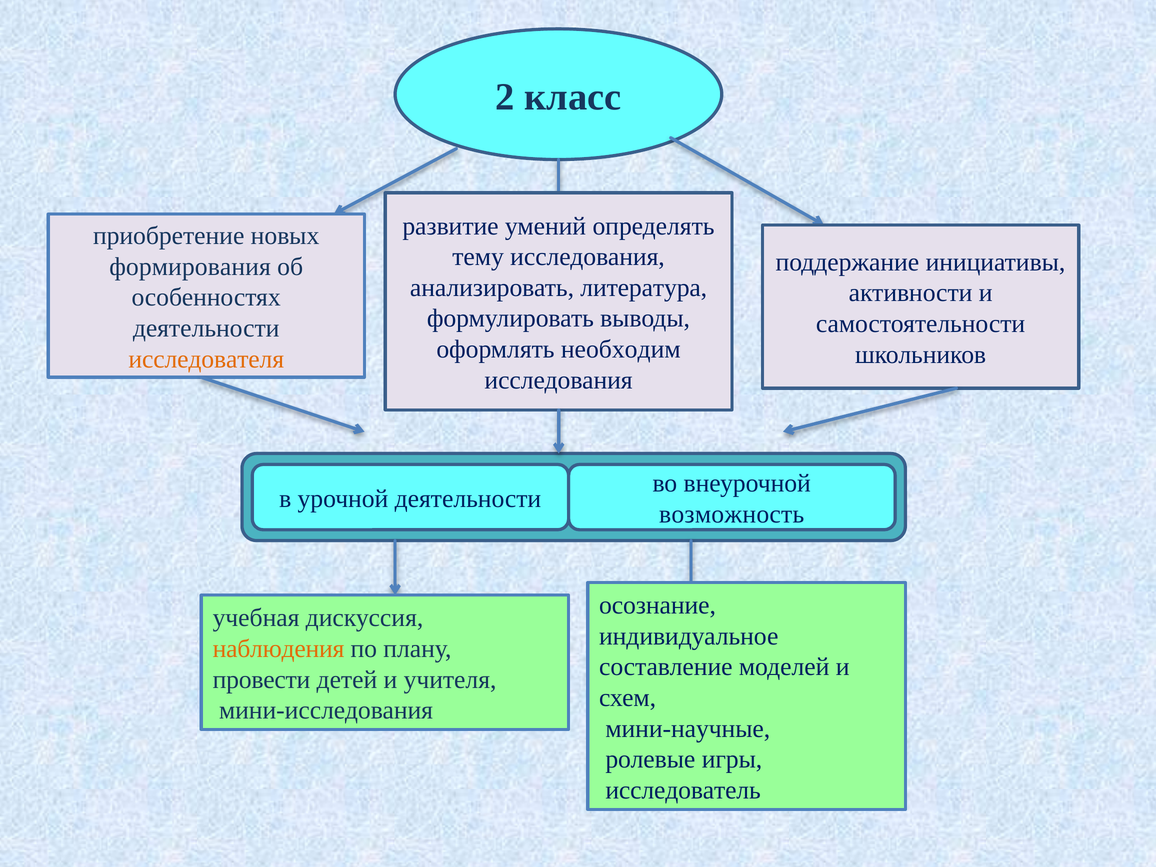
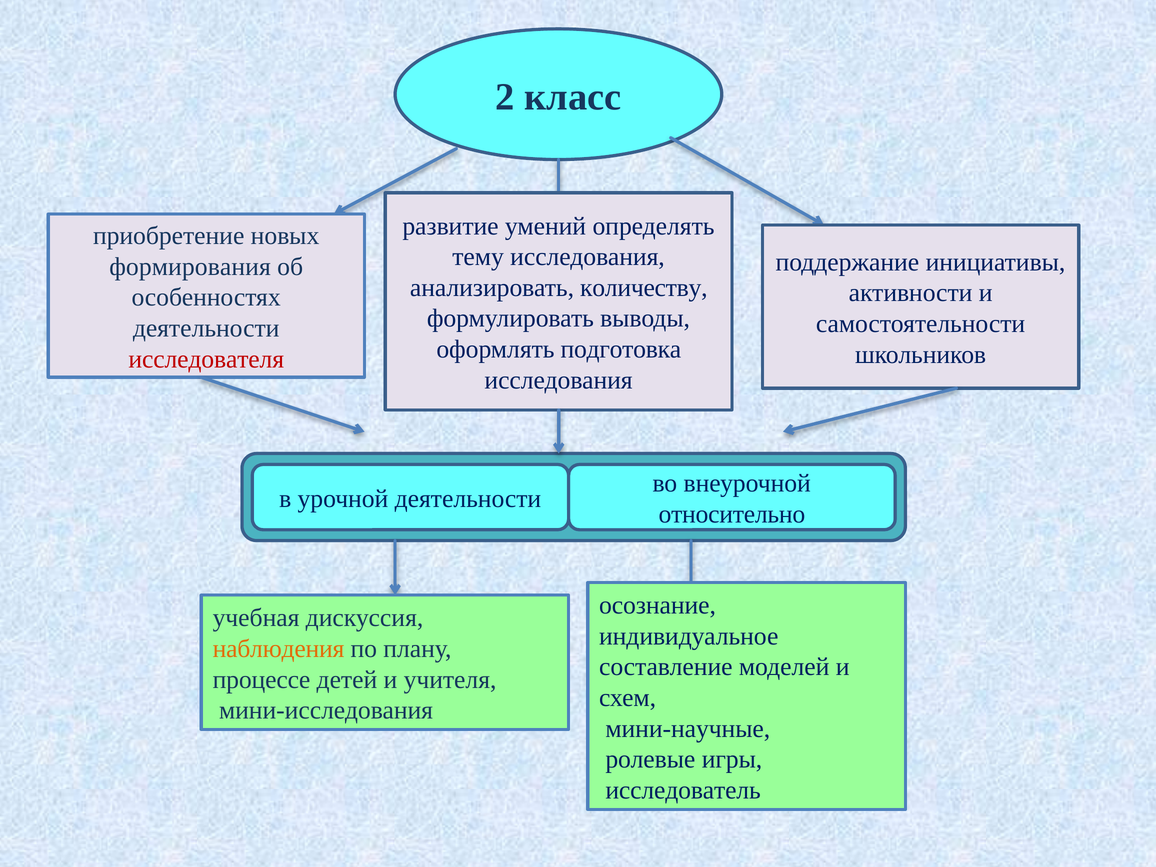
литература: литература -> количеству (644, 288)
необходим: необходим -> подготовка (621, 349)
исследователя colour: orange -> red (206, 359)
возможность: возможность -> относительно (732, 514)
провести: провести -> процессе (261, 680)
